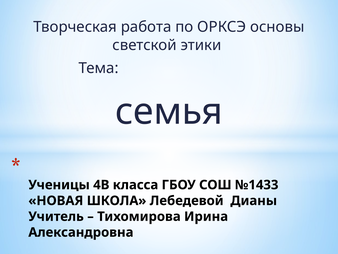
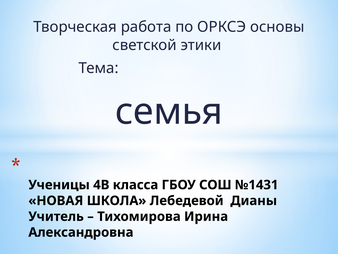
№1433: №1433 -> №1431 (257, 185)
